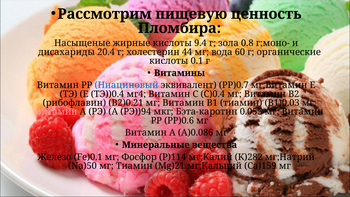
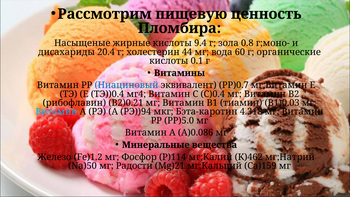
Витамин colour: pink -> light blue (56, 112)
0.055: 0.055 -> 4.318 (251, 112)
PP)0.6: PP)0.6 -> PP)5.0 (179, 121)
Fe)0.1: Fe)0.1 -> Fe)1.2 (88, 157)
K)282: K)282 -> K)462 (249, 157)
мг Тиамин: Тиамин -> Радости (134, 166)
